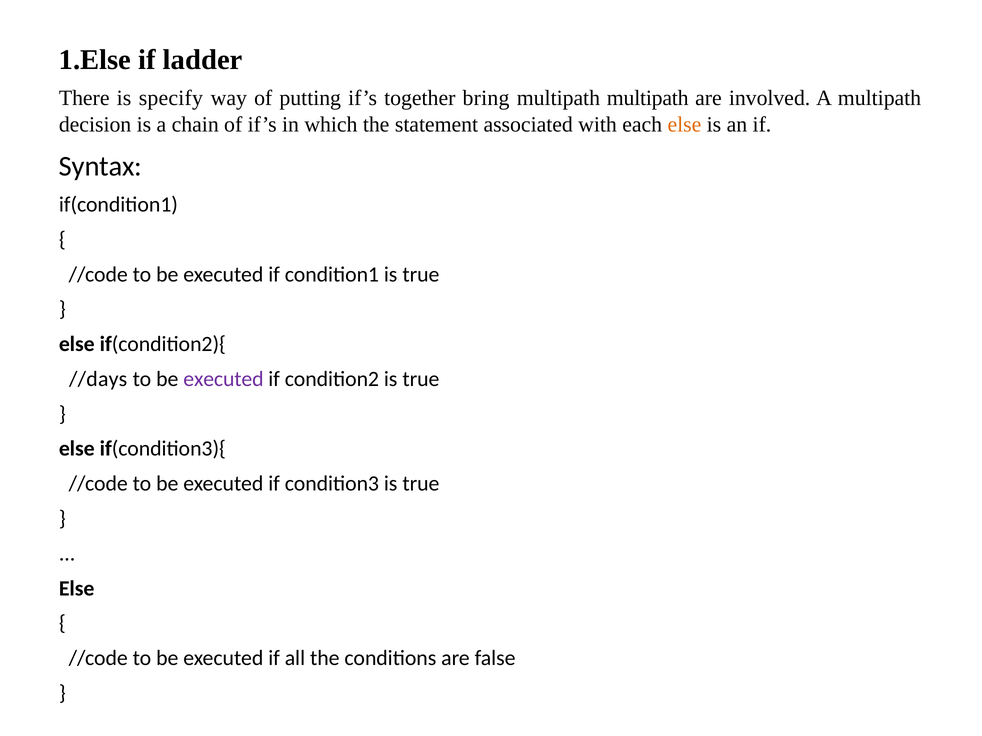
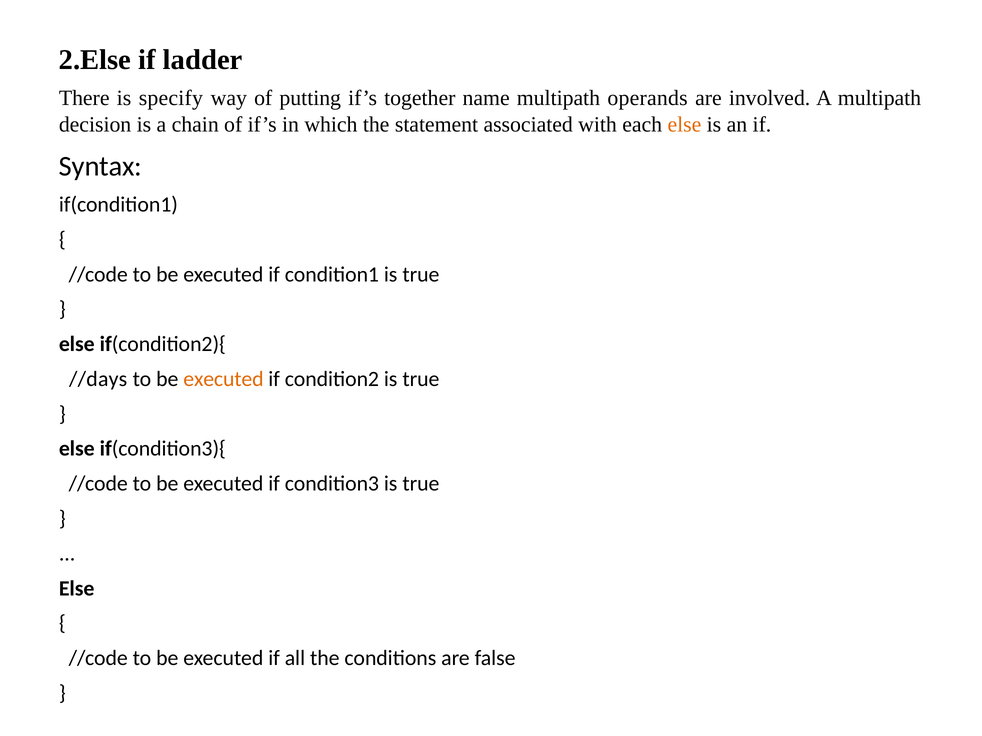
1.Else: 1.Else -> 2.Else (95, 60)
bring: bring -> name (486, 98)
multipath multipath: multipath -> operands (648, 98)
executed colour: purple -> orange (223, 379)
